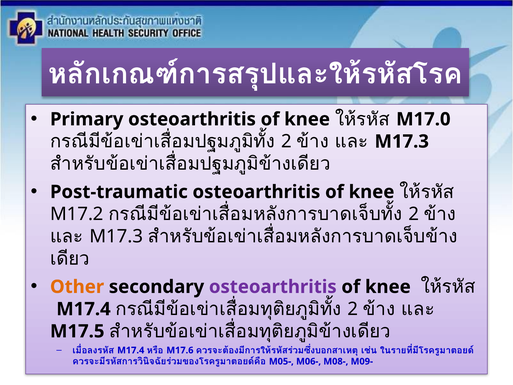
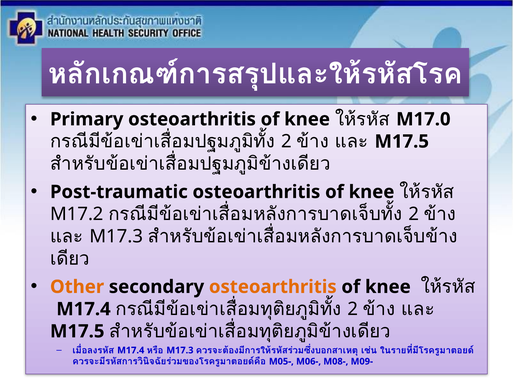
M17.3: M17.3 -> M17.5 (402, 141)
osteoarthritis colour: purple -> orange (273, 287)
M17.6: M17.6 -> M17.3 (180, 350)
